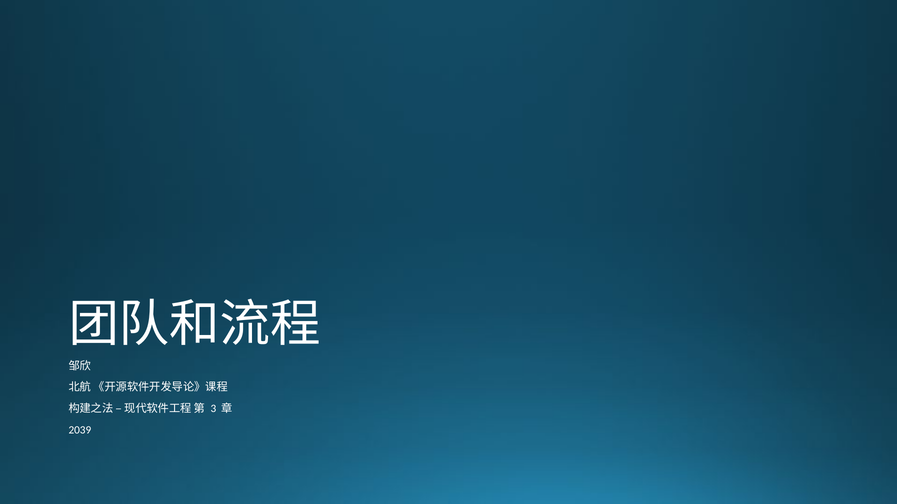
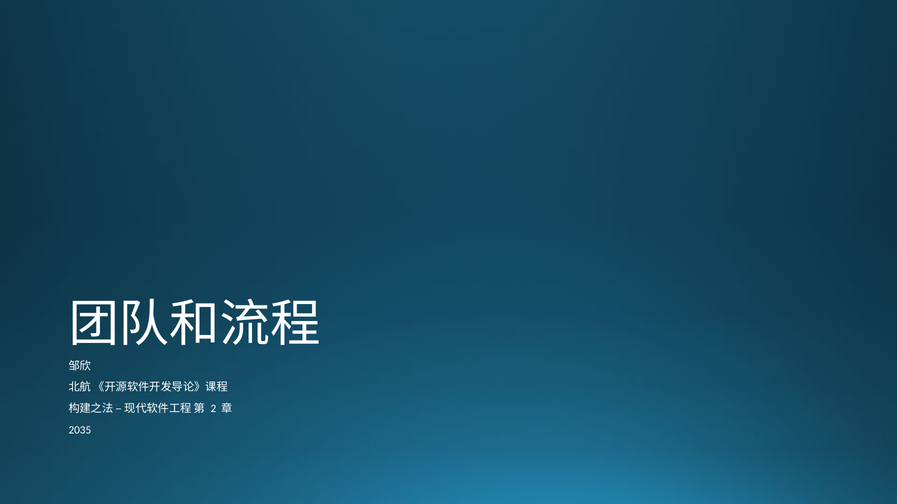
3: 3 -> 2 (213, 409)
2039: 2039 -> 2035 (80, 431)
